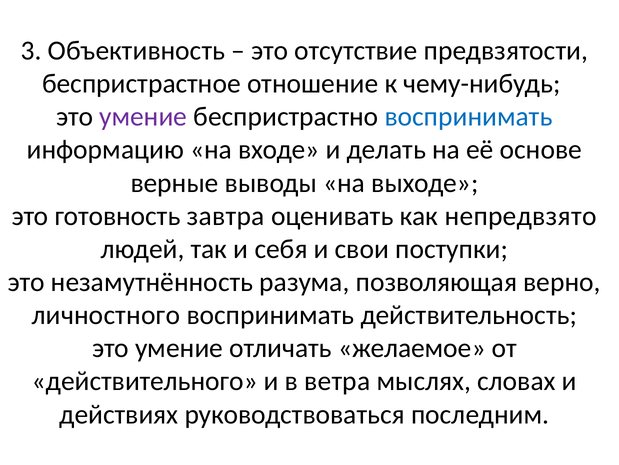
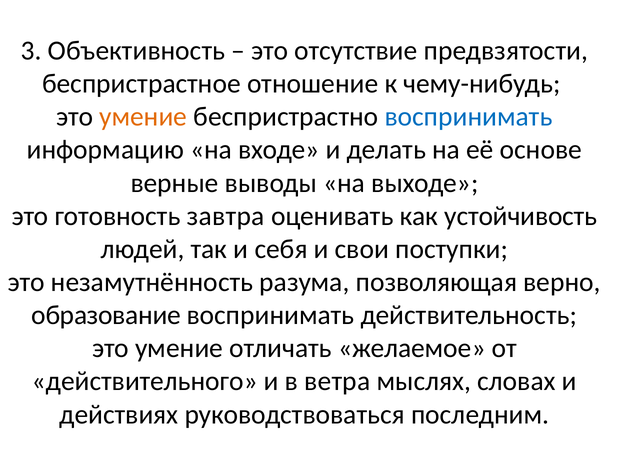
умение colour: purple -> orange (143, 117)
непредвзято: непредвзято -> устойчивость (521, 216)
личностного: личностного -> образование (106, 315)
